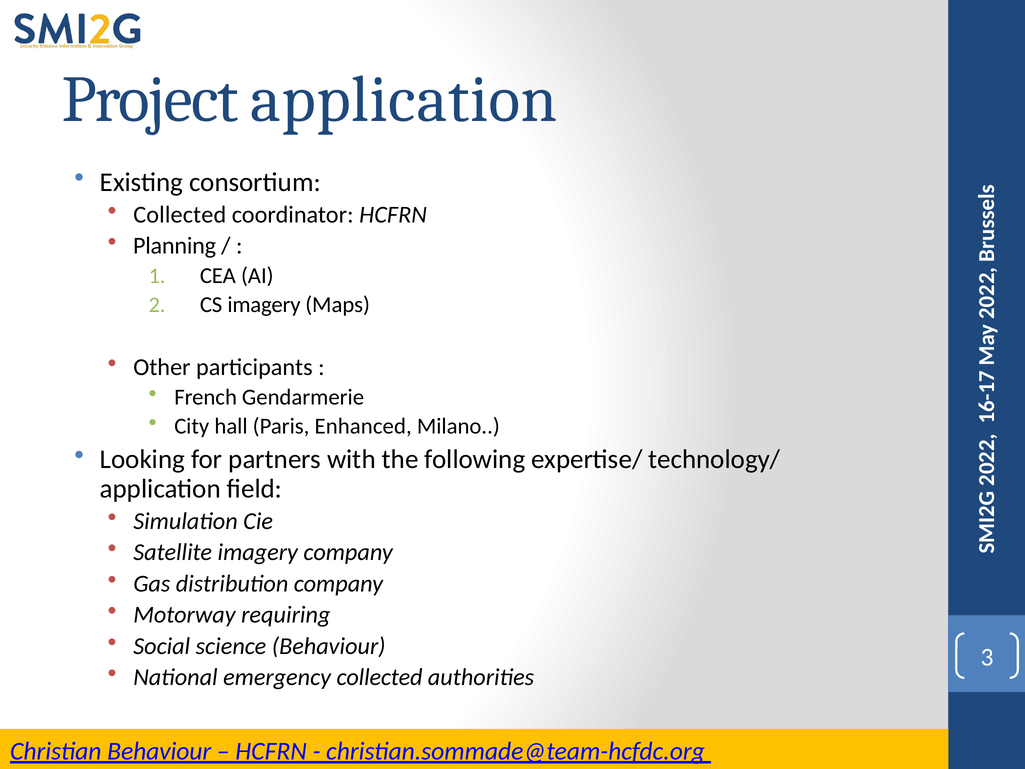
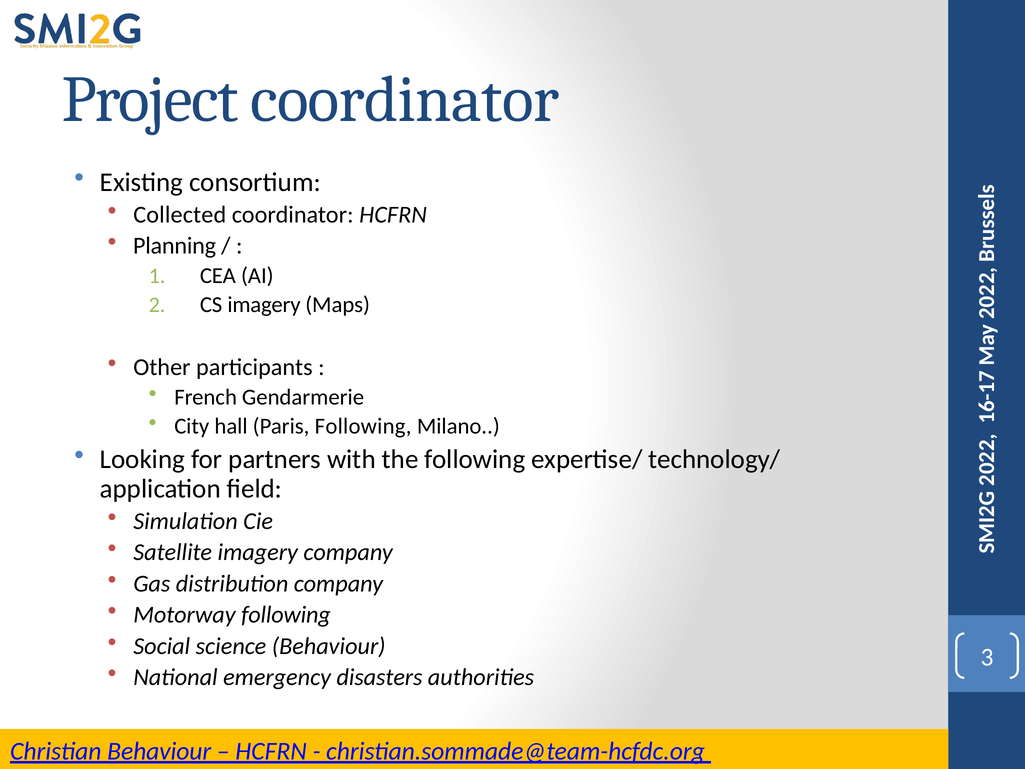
Project application: application -> coordinator (405, 99)
Paris Enhanced: Enhanced -> Following (363, 426)
Motorway requiring: requiring -> following (286, 615)
emergency collected: collected -> disasters (380, 677)
